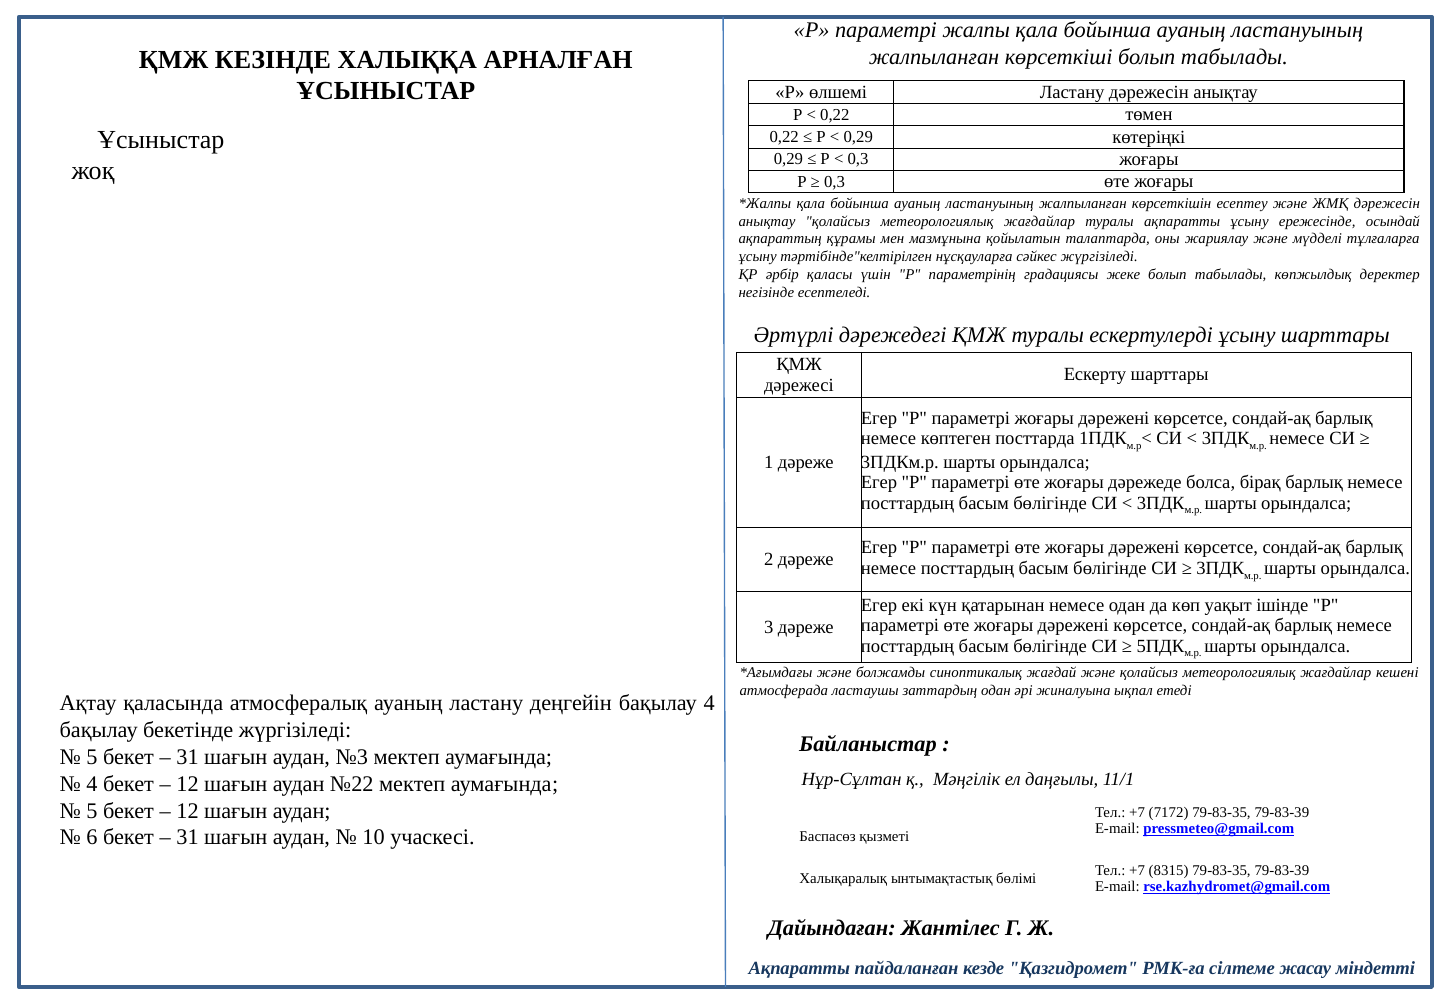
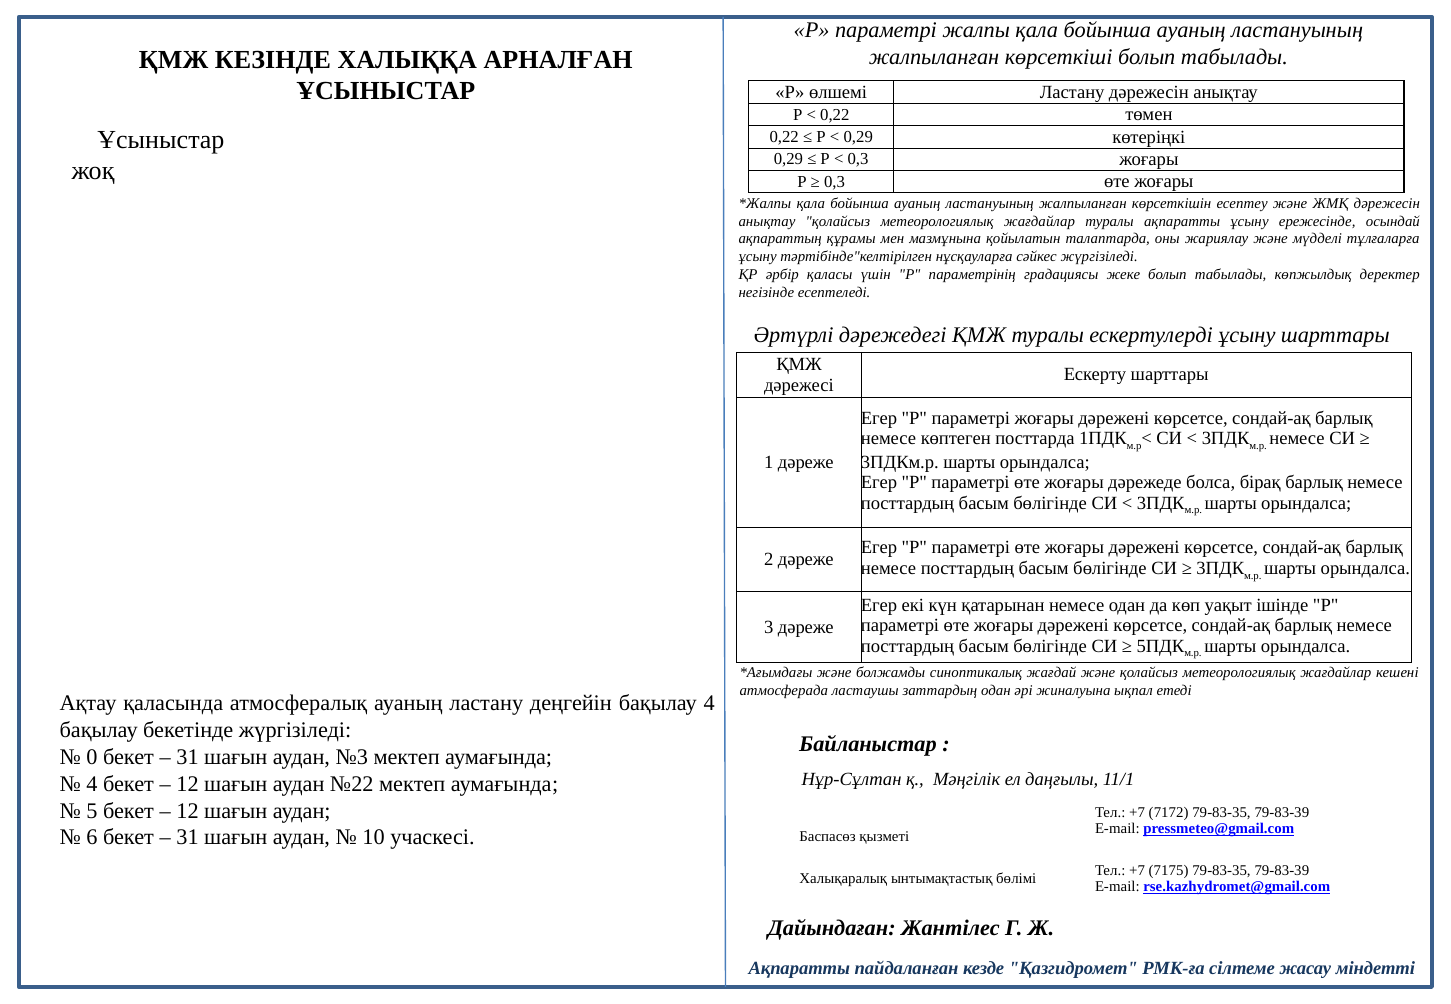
5: 5 -> 0 (92, 758)
8315: 8315 -> 7175 (1169, 871)
